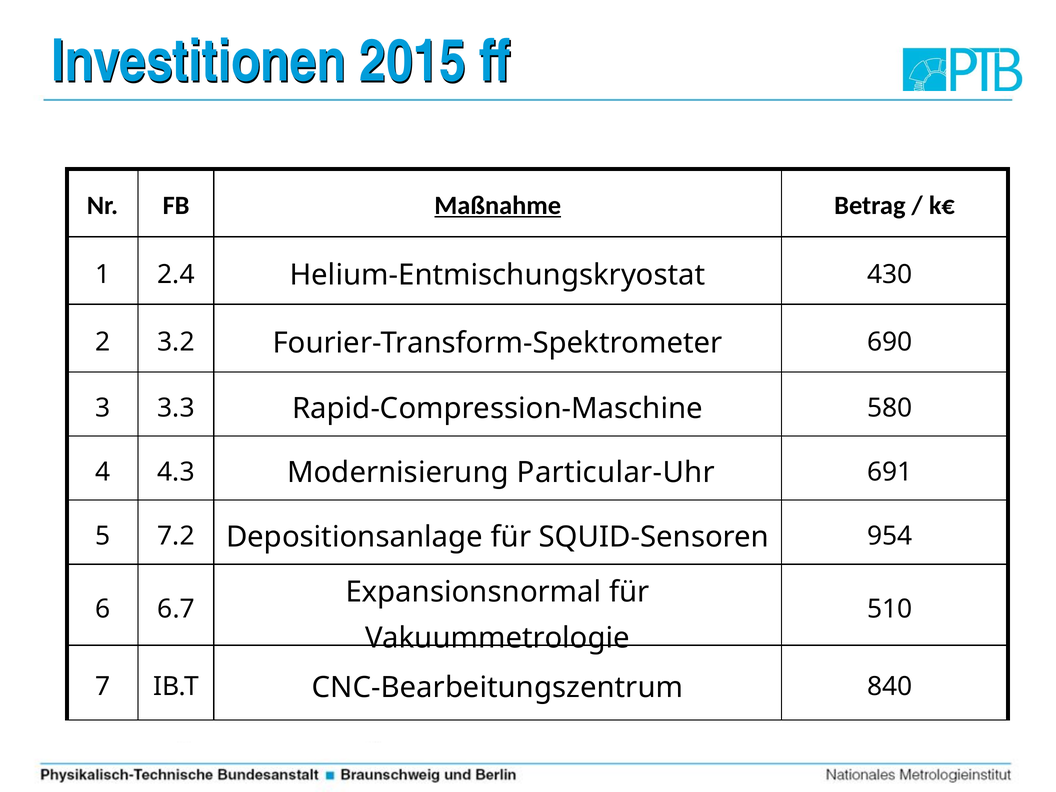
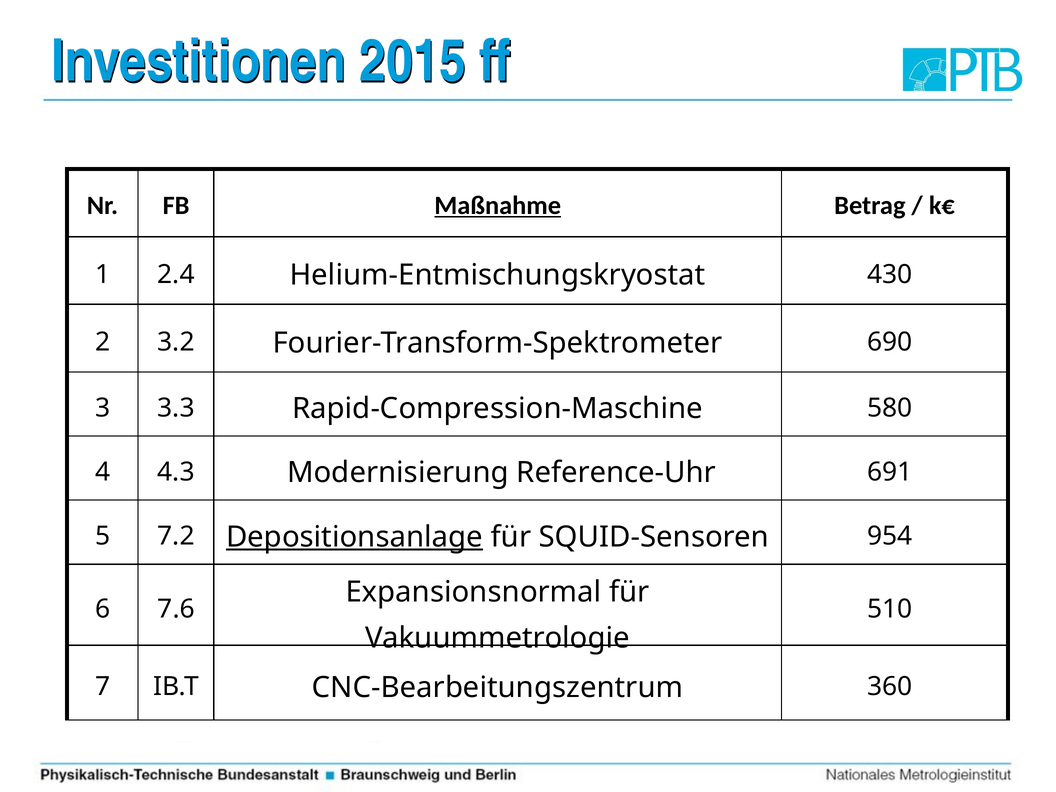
Particular-Uhr: Particular-Uhr -> Reference-Uhr (616, 473)
Depositionsanlage underline: none -> present (354, 537)
6.7: 6.7 -> 7.6 (176, 609)
840: 840 -> 360 (890, 687)
